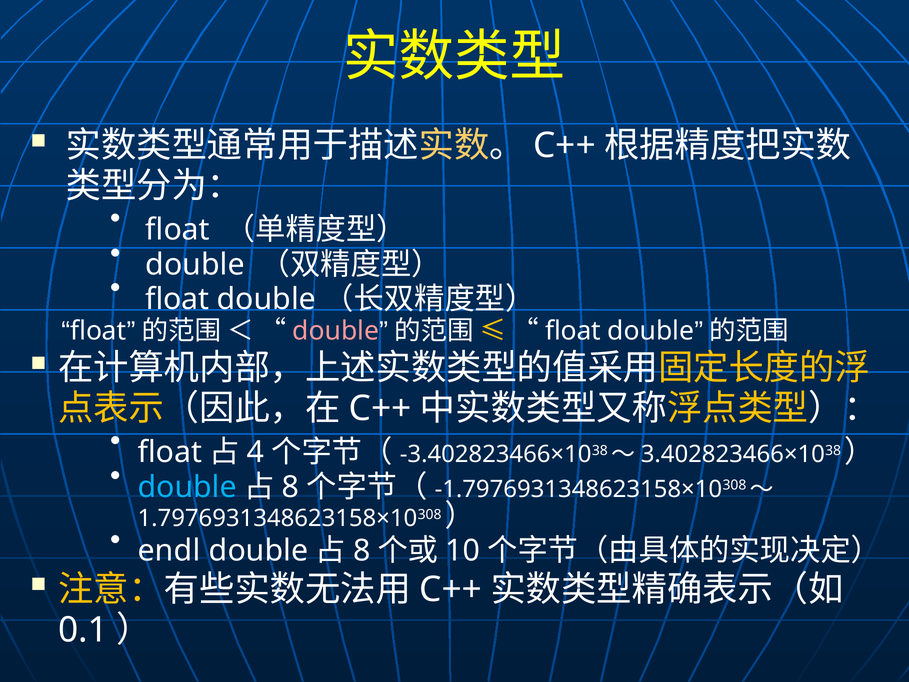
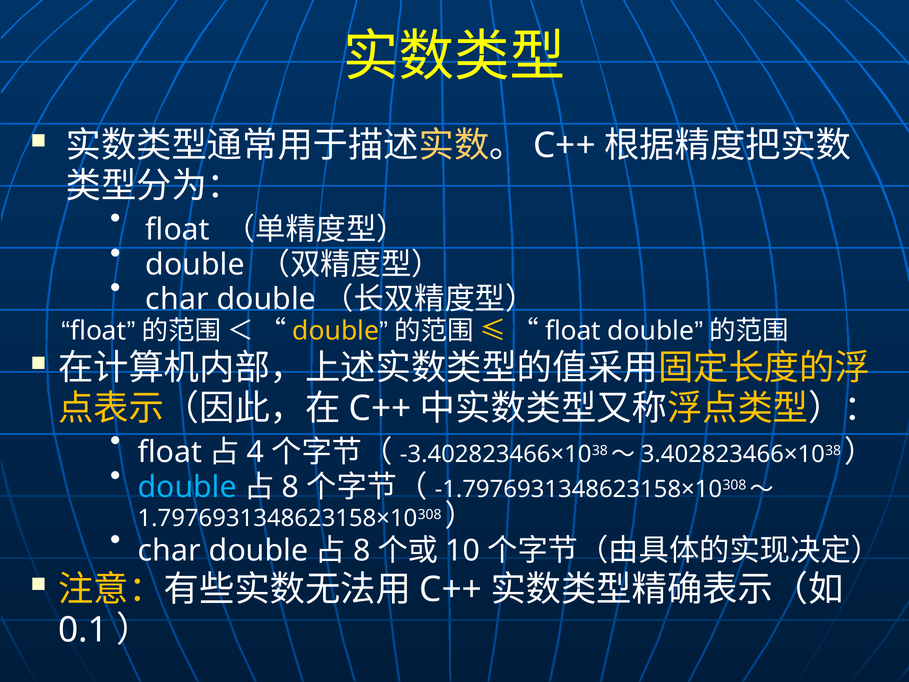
float: float -> char (177, 299)
double colour: pink -> yellow (336, 331)
endl: endl -> char (169, 551)
